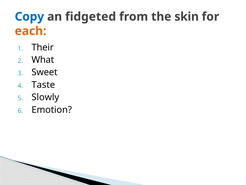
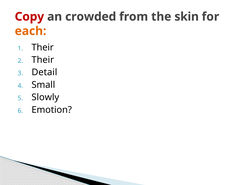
Copy colour: blue -> red (29, 17)
fidgeted: fidgeted -> crowded (91, 17)
What: What -> Their (43, 60)
Sweet: Sweet -> Detail (44, 72)
Taste: Taste -> Small (43, 85)
